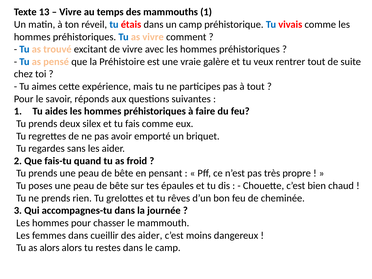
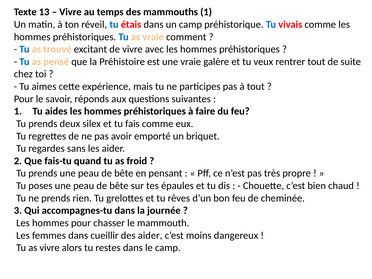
as vivre: vivre -> vraie (153, 37)
as alors: alors -> vivre (50, 248)
